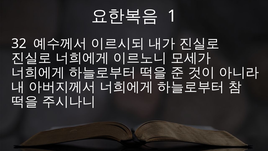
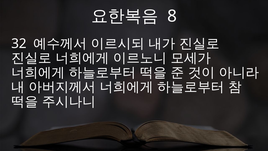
1: 1 -> 8 (172, 16)
